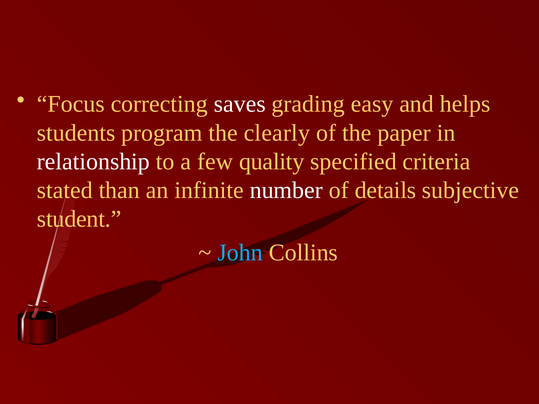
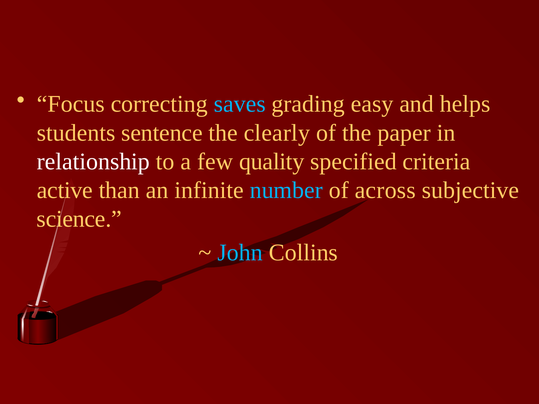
saves colour: white -> light blue (240, 104)
program: program -> sentence (162, 133)
stated: stated -> active (65, 190)
number colour: white -> light blue (286, 190)
details: details -> across (385, 190)
student: student -> science (79, 219)
